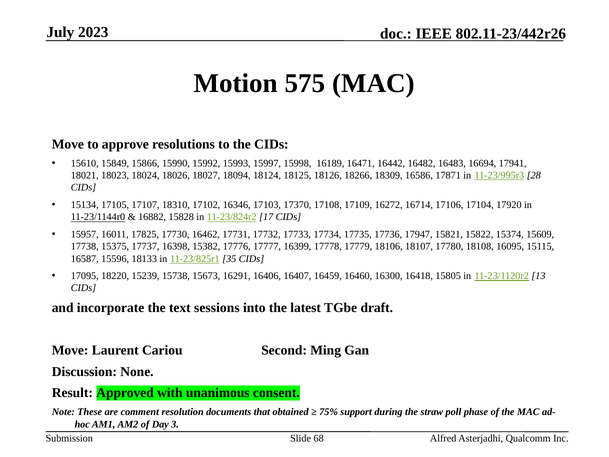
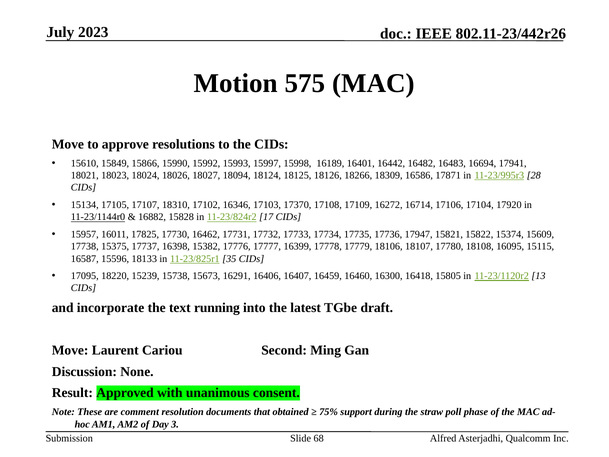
16471: 16471 -> 16401 (361, 163)
sessions: sessions -> running (217, 308)
